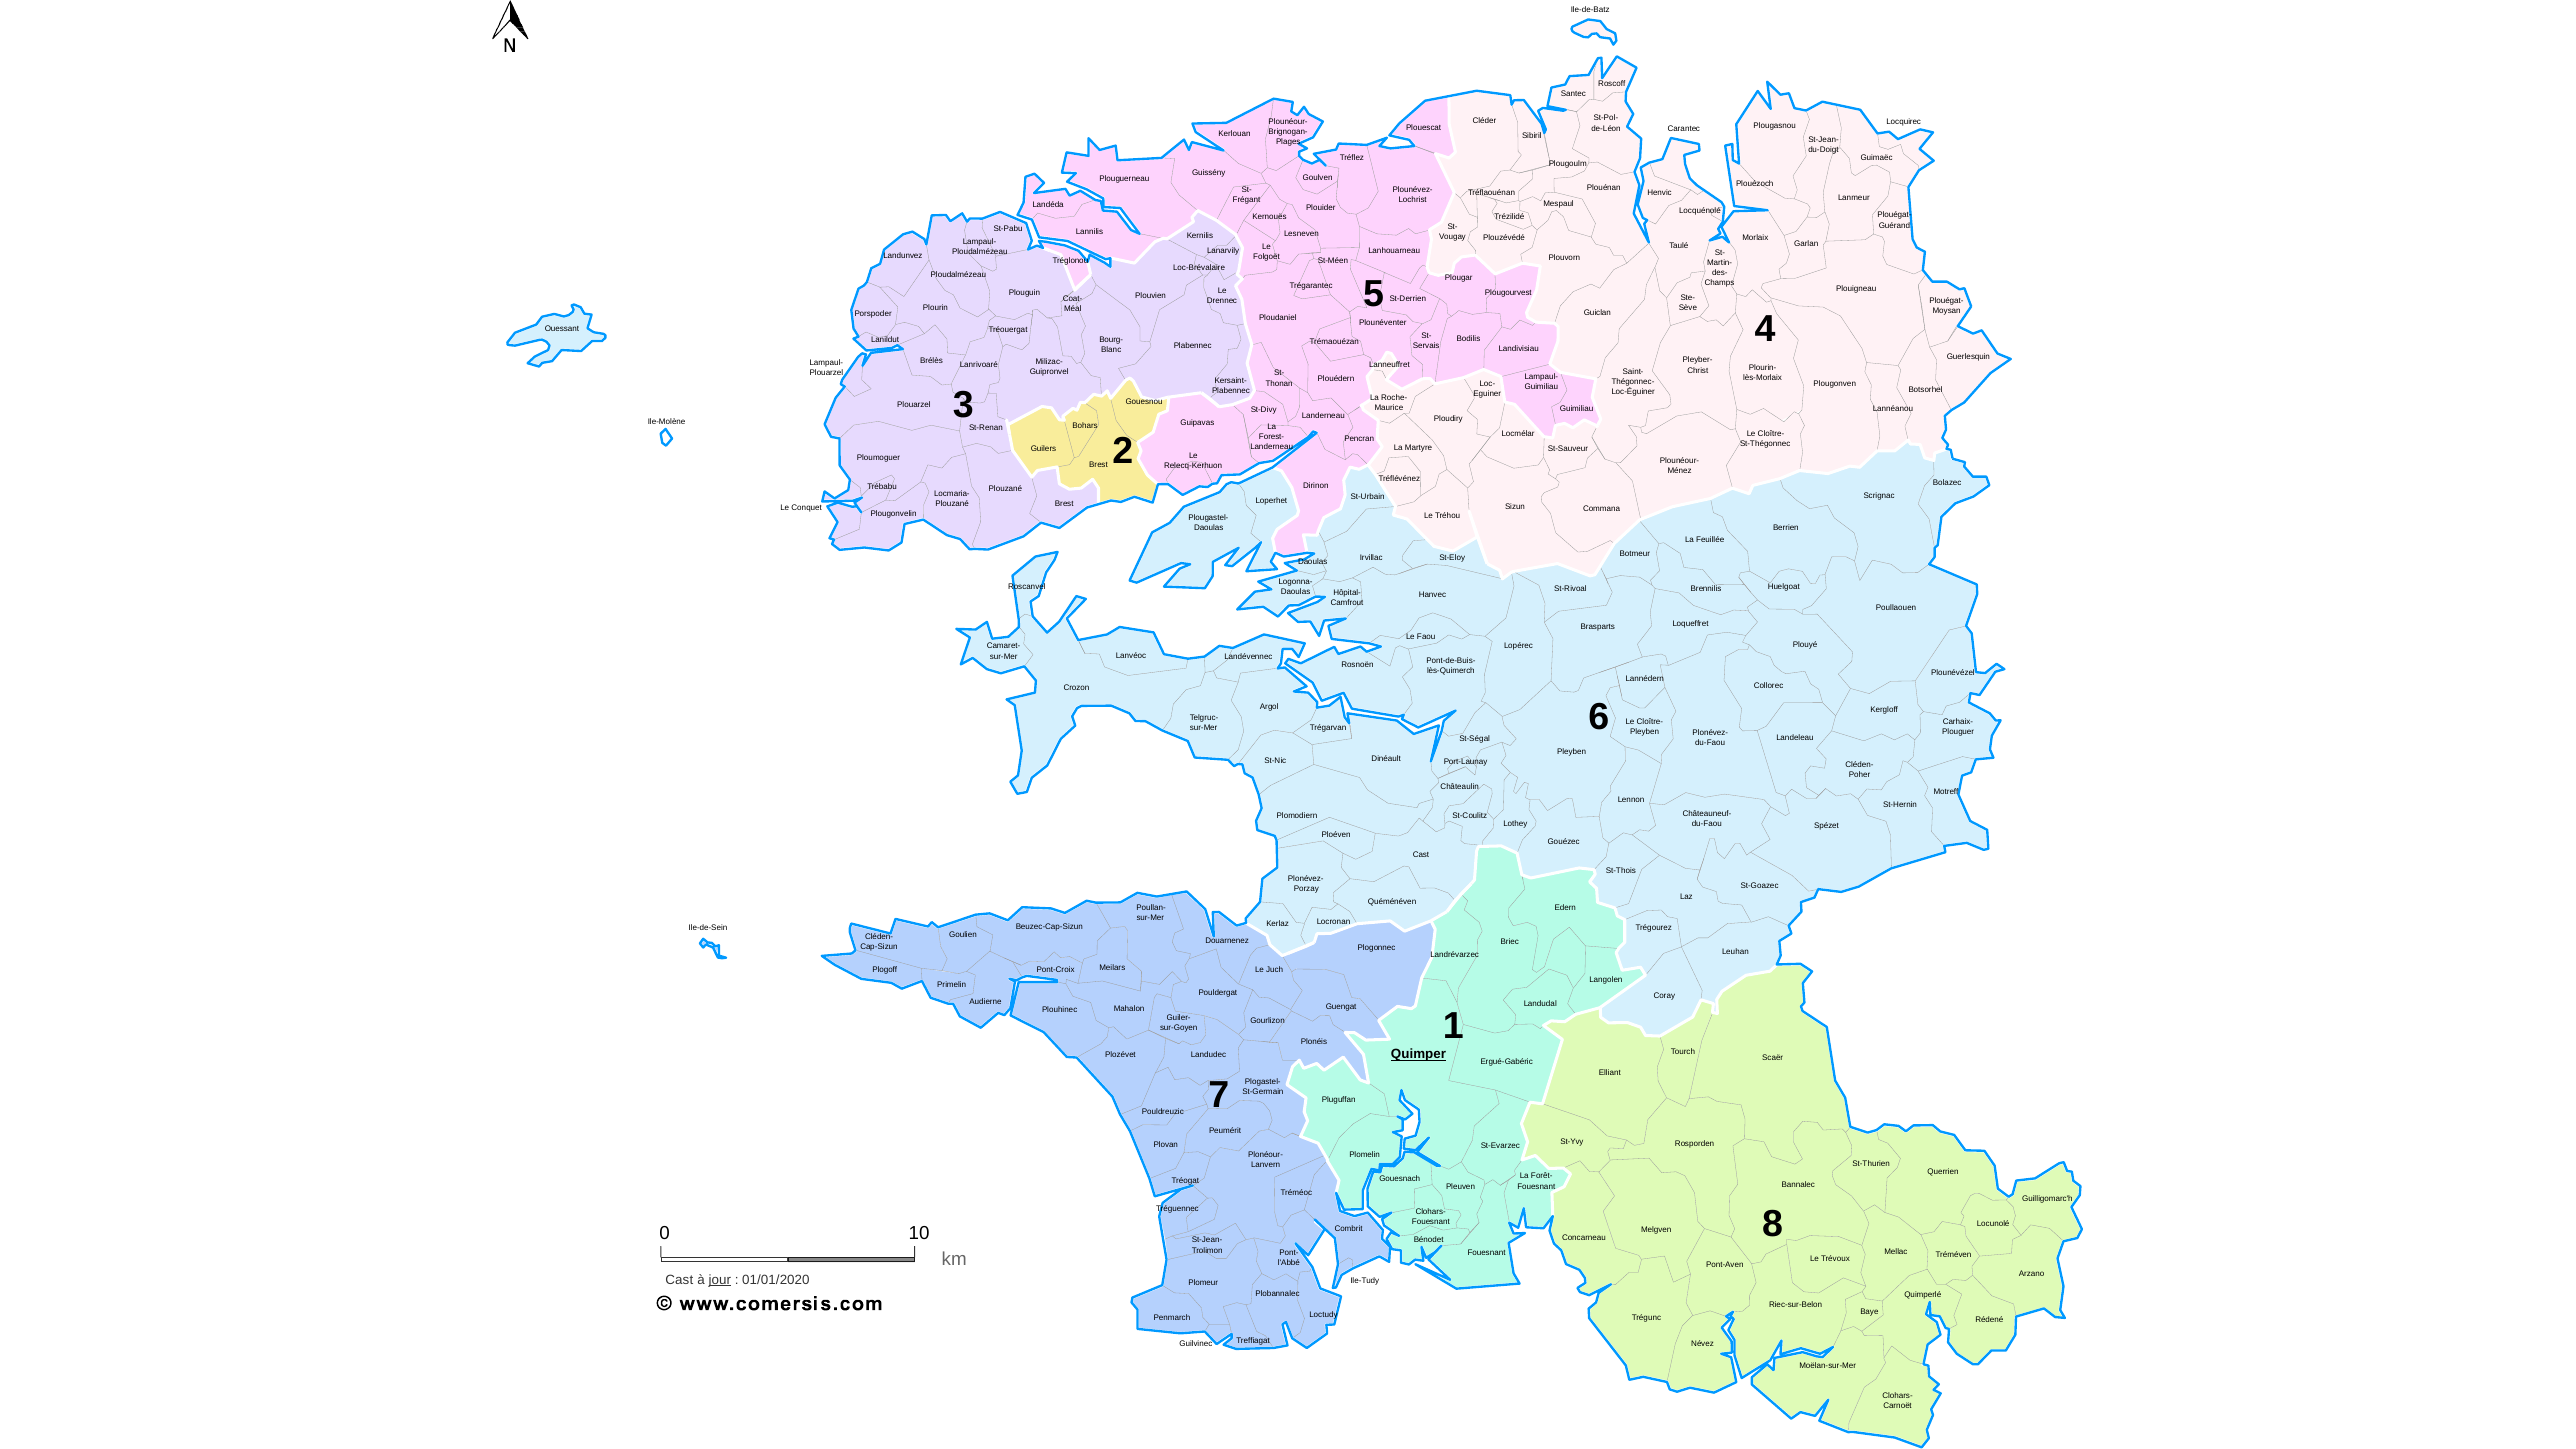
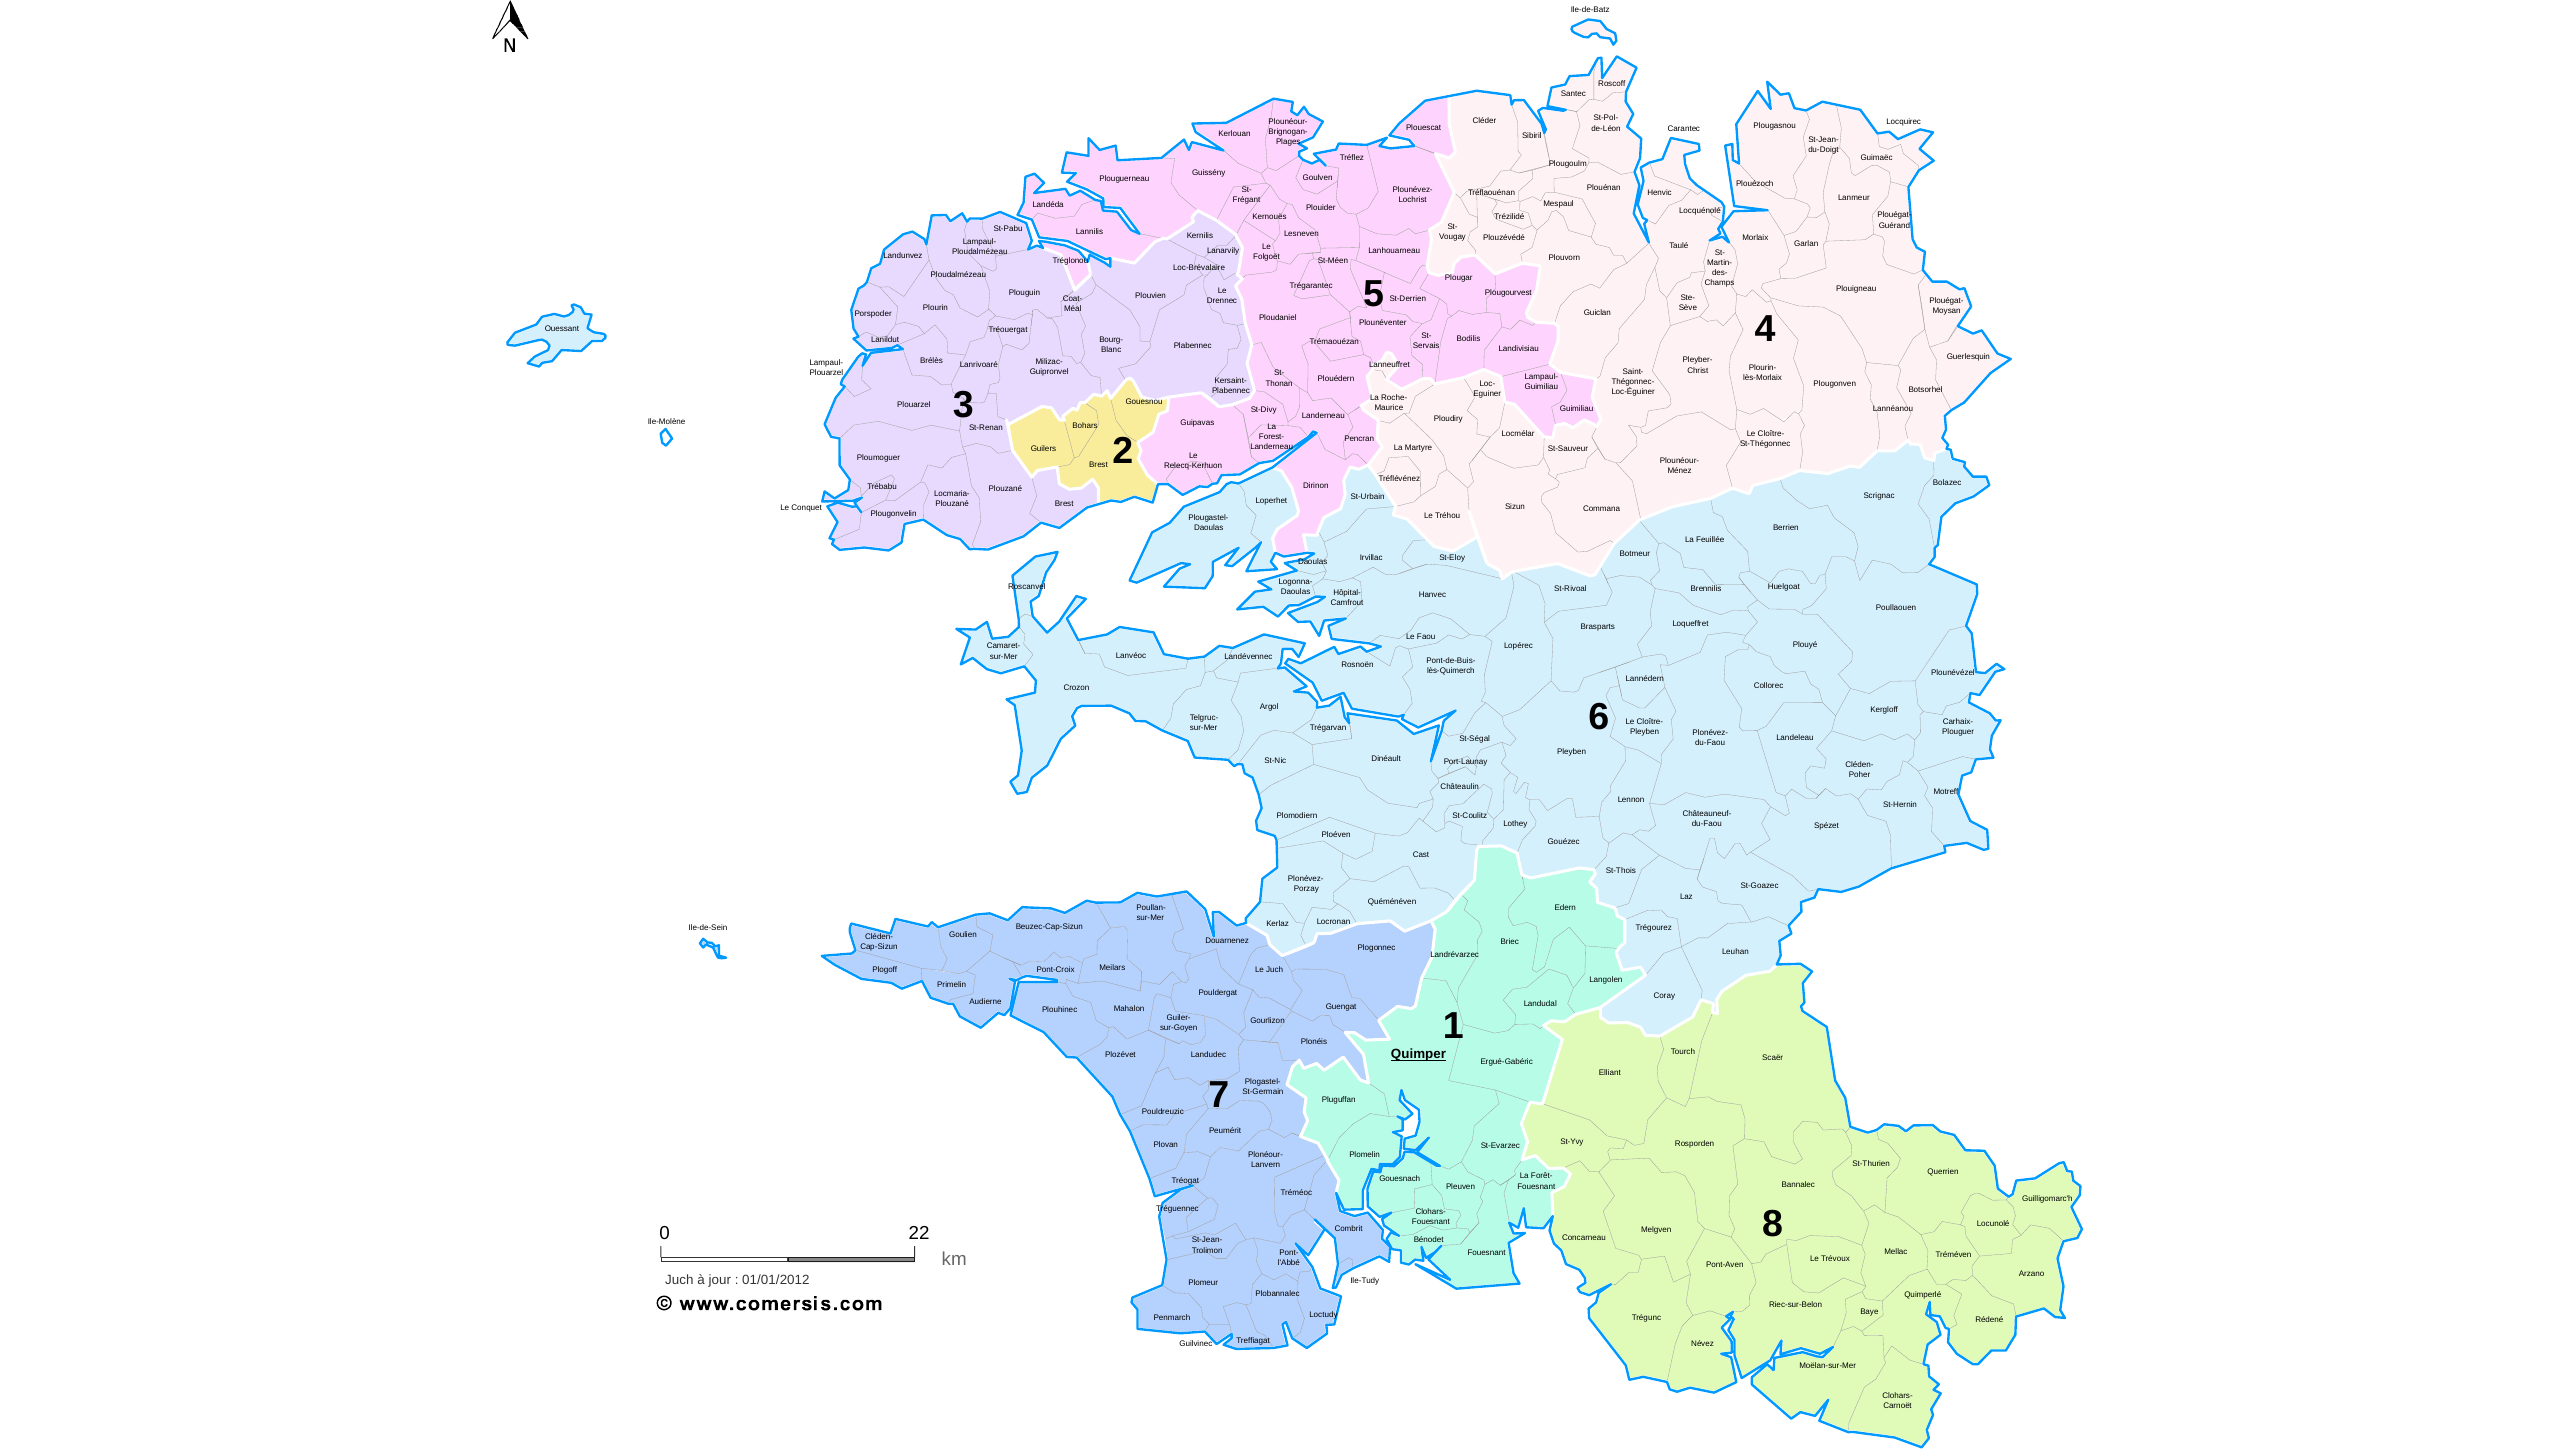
10: 10 -> 22 (919, 1233)
Cast: Cast -> Juch (679, 1280)
jour underline: present -> none (720, 1280)
01/01/2020: 01/01/2020 -> 01/01/2012 (776, 1280)
